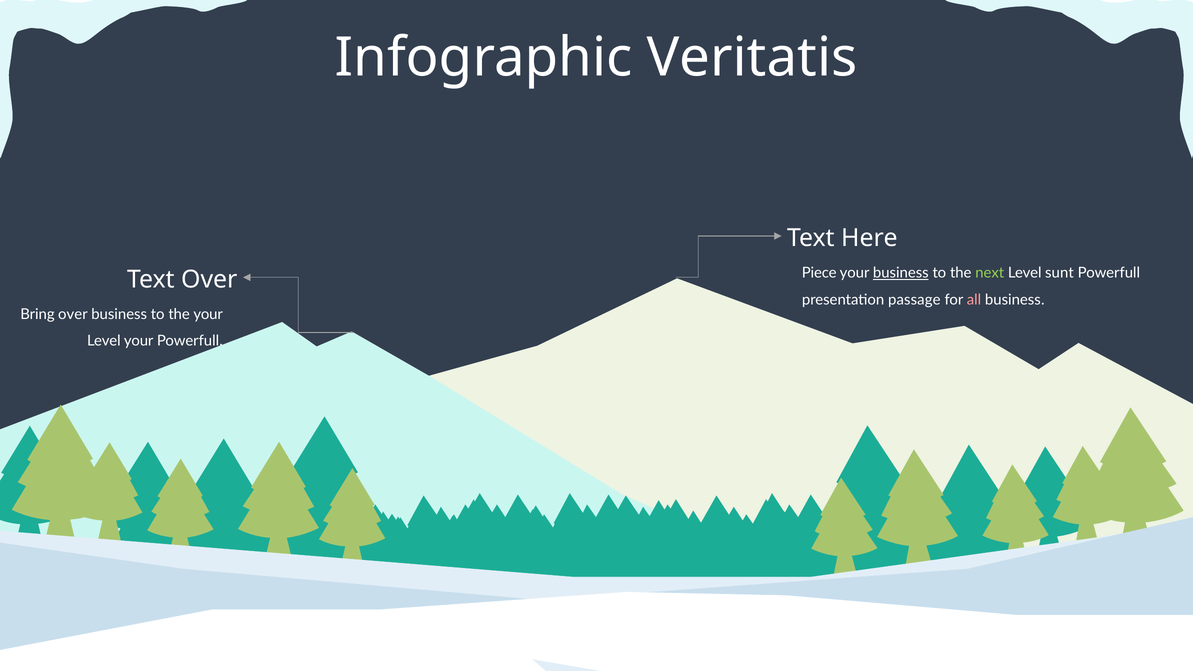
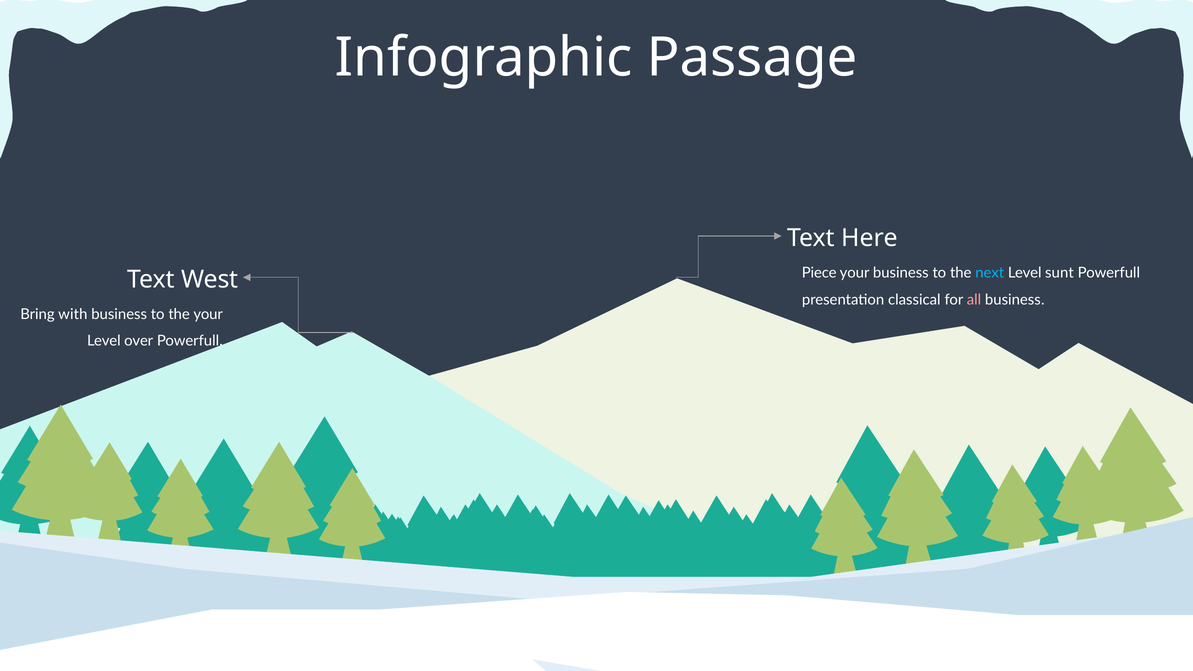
Veritatis: Veritatis -> Passage (752, 58)
business underline: present -> none (901, 273)
next colour: light green -> light blue (990, 273)
Text Over: Over -> West (210, 279)
passage: passage -> classical (914, 300)
Bring over: over -> with (73, 314)
Level your: your -> over (139, 341)
